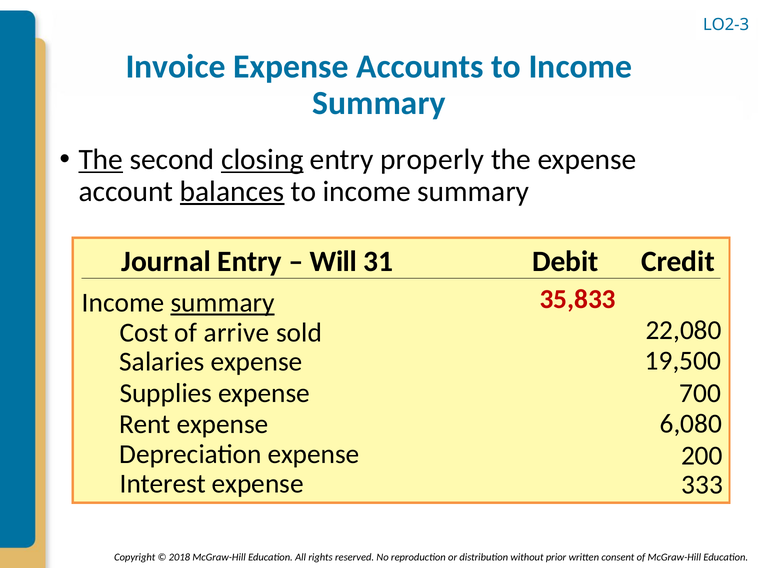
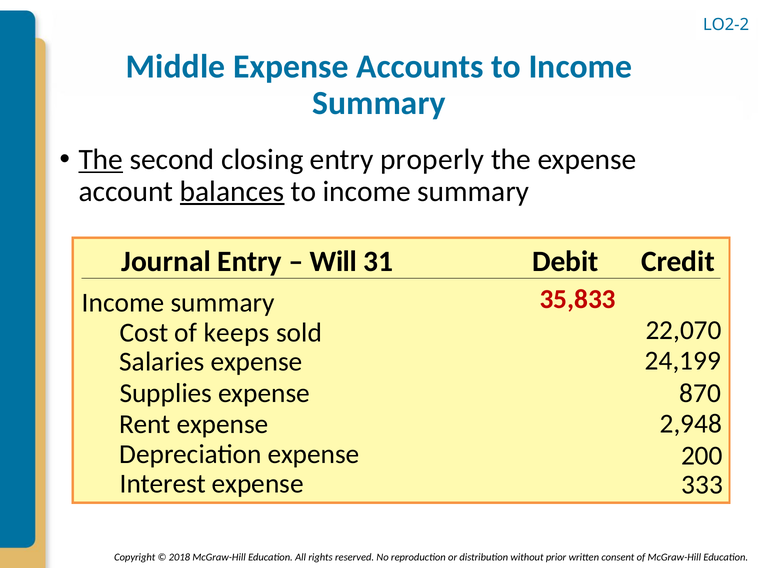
LO2-3: LO2-3 -> LO2-2 (726, 25)
Invoice: Invoice -> Middle (175, 67)
closing underline: present -> none (262, 160)
summary underline: present -> none (223, 303)
22,080: 22,080 -> 22,070 (684, 331)
arrive: arrive -> keeps (237, 333)
19,500: 19,500 -> 24,199 (683, 361)
700: 700 -> 870 (700, 393)
6,080: 6,080 -> 2,948 (691, 424)
